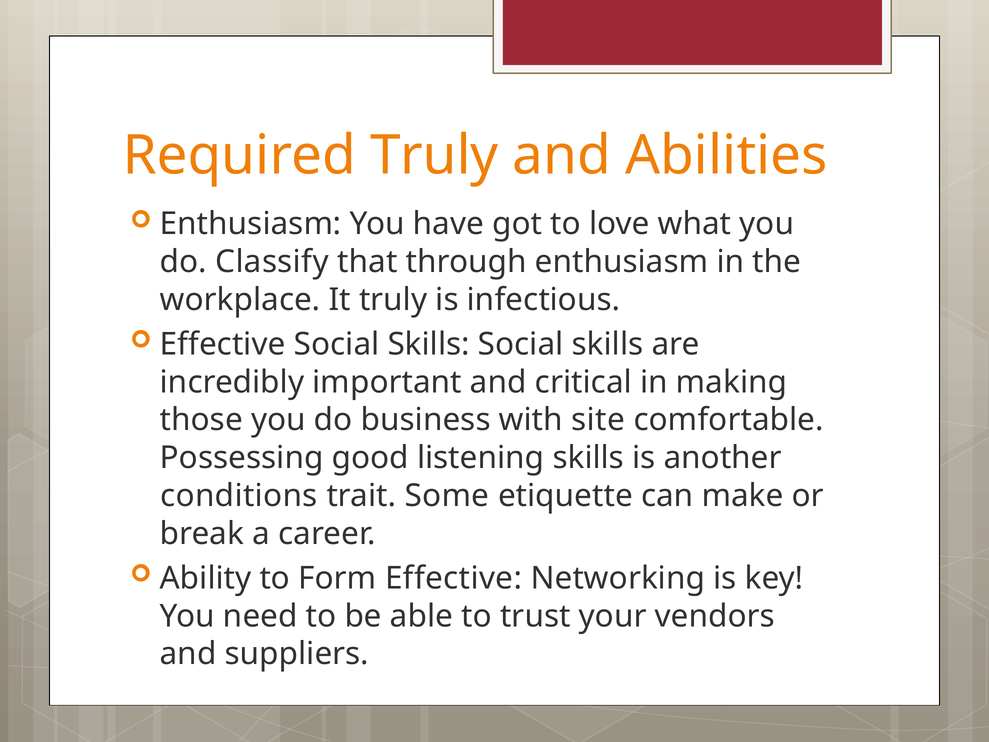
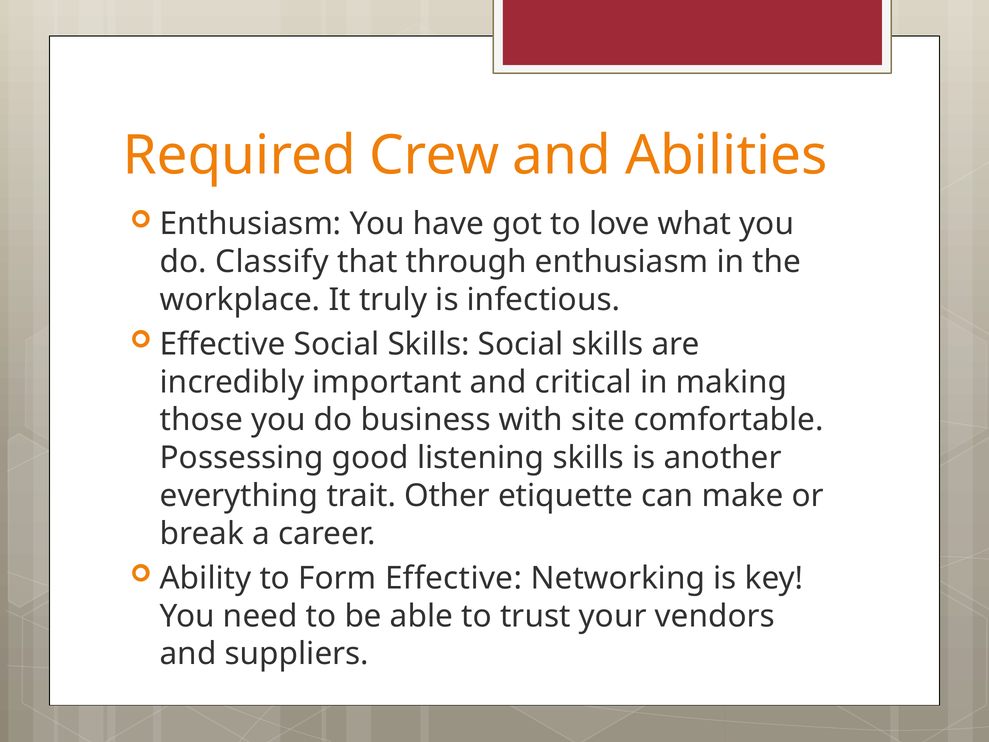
Required Truly: Truly -> Crew (434, 155)
conditions: conditions -> everything (239, 496)
Some: Some -> Other (447, 496)
